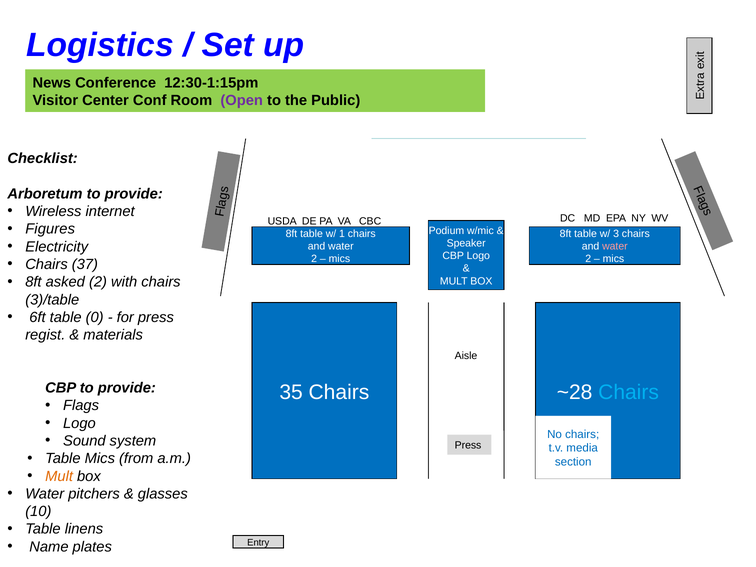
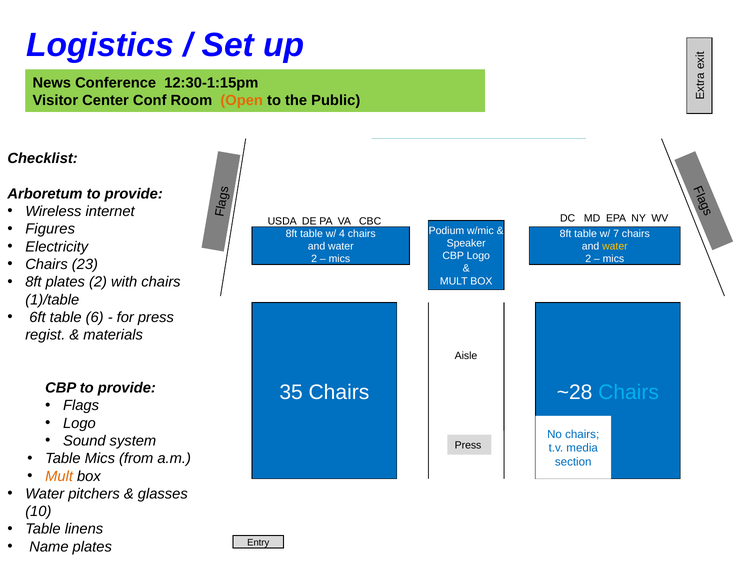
Open colour: purple -> orange (242, 100)
1: 1 -> 4 (342, 234)
3: 3 -> 7 (616, 234)
water colour: pink -> yellow (615, 246)
37: 37 -> 23 (85, 264)
8ft asked: asked -> plates (65, 282)
3)/table: 3)/table -> 1)/table (52, 300)
0: 0 -> 6 (95, 317)
